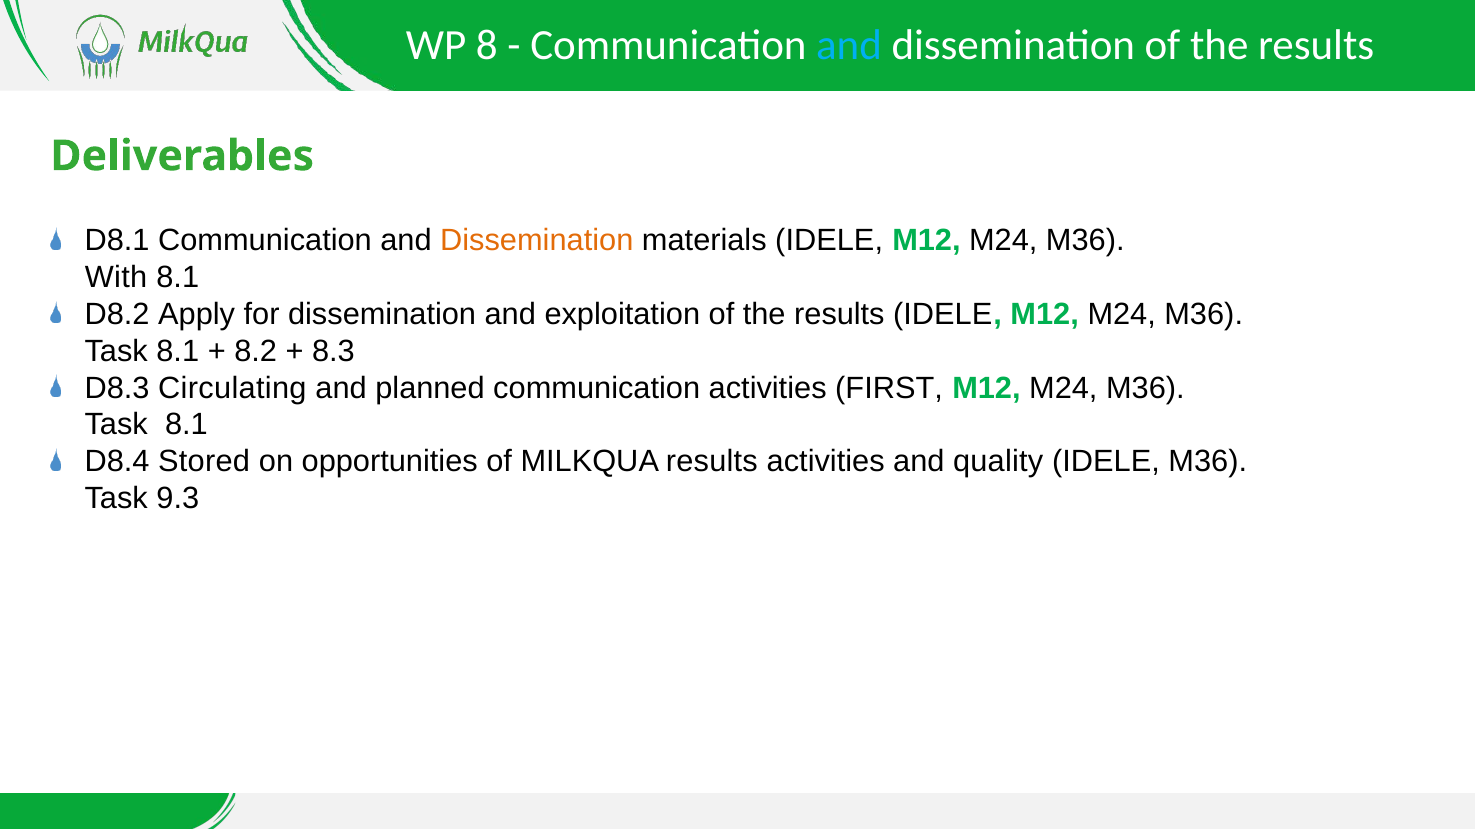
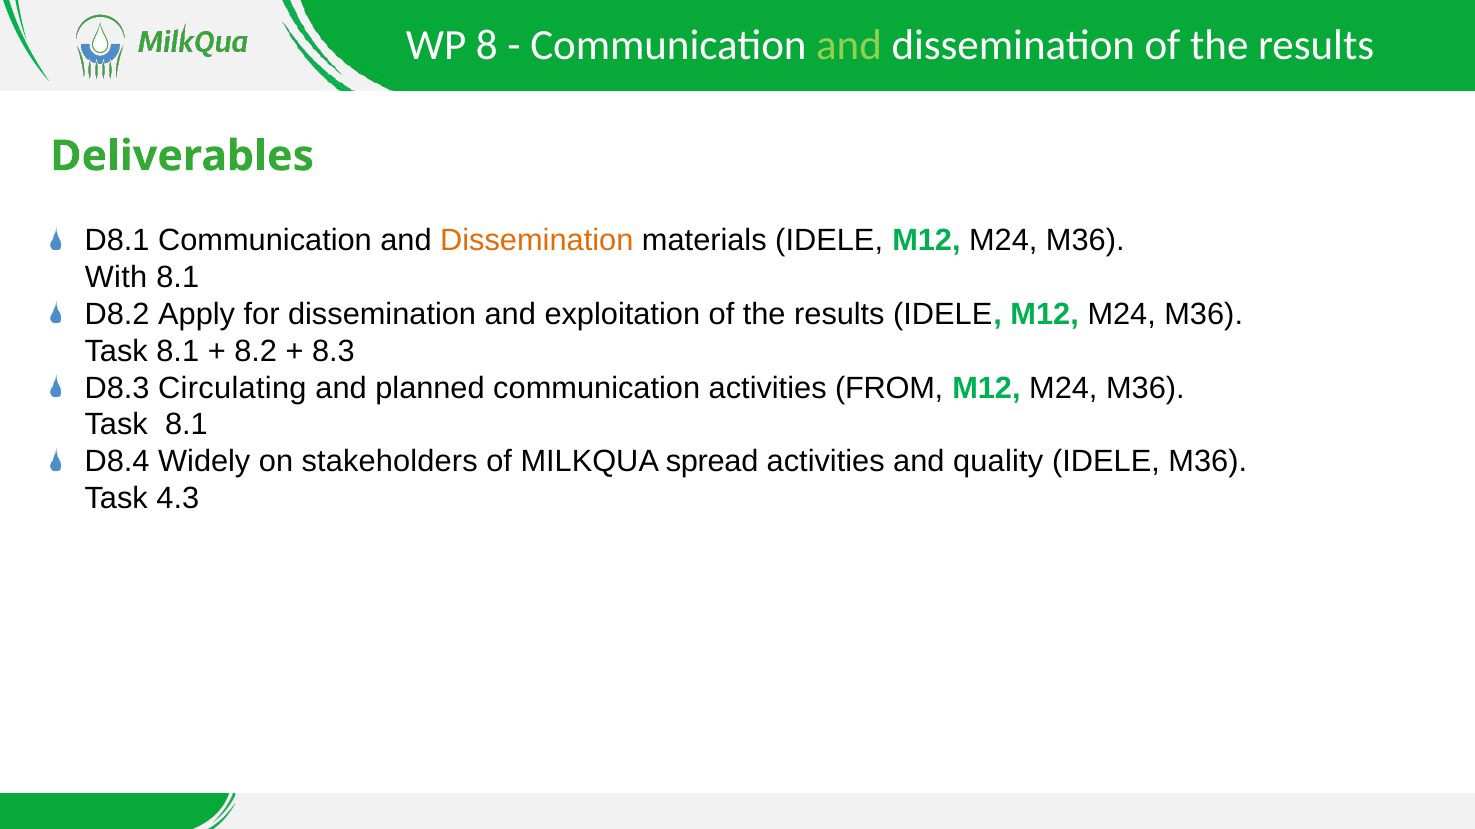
and colour: light blue -> light green (849, 46)
FIRST: FIRST -> FROM (889, 388)
Stored: Stored -> Widely (204, 462)
opportunities: opportunities -> stakeholders (390, 462)
MILKQUA results: results -> spread (712, 462)
9.3: 9.3 -> 4.3 (178, 499)
